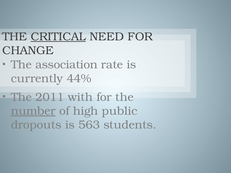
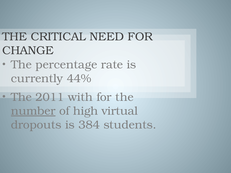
CRITICAL underline: present -> none (58, 37)
association: association -> percentage (66, 65)
public: public -> virtual (120, 111)
563: 563 -> 384 (89, 125)
